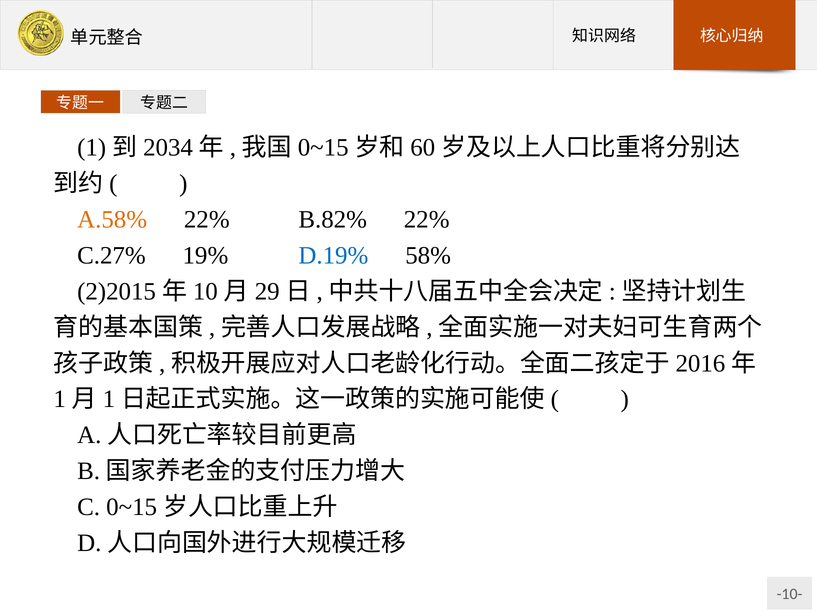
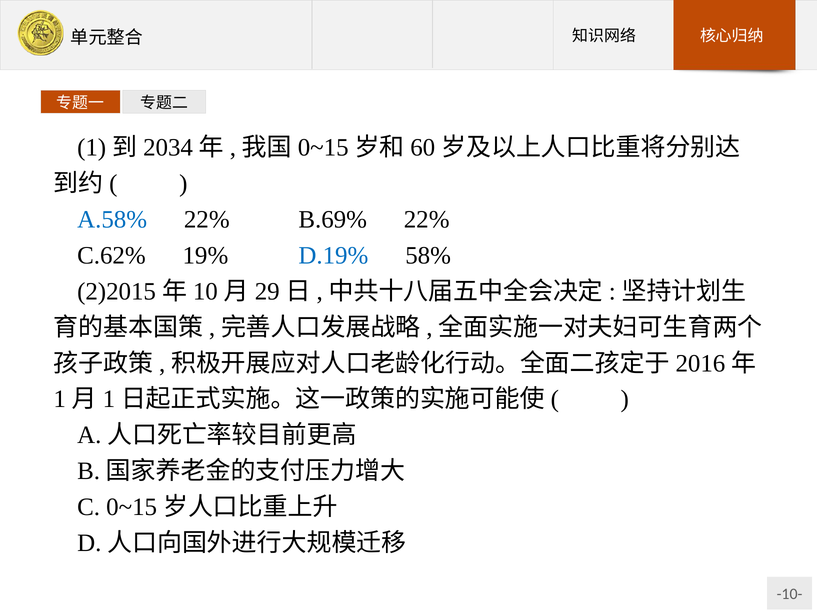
A.58% colour: orange -> blue (112, 219)
B.82%: B.82% -> B.69% (333, 219)
C.27%: C.27% -> C.62% (111, 255)
